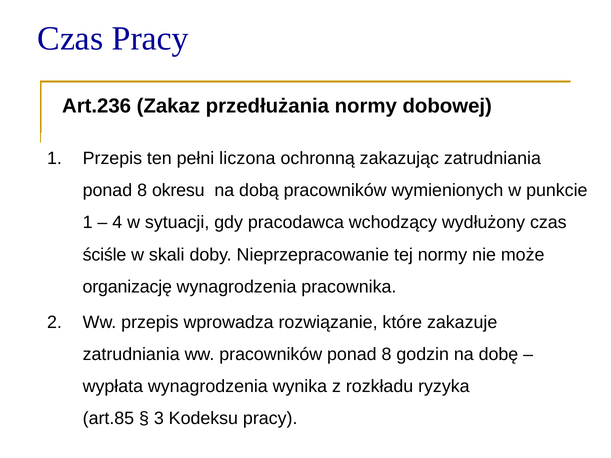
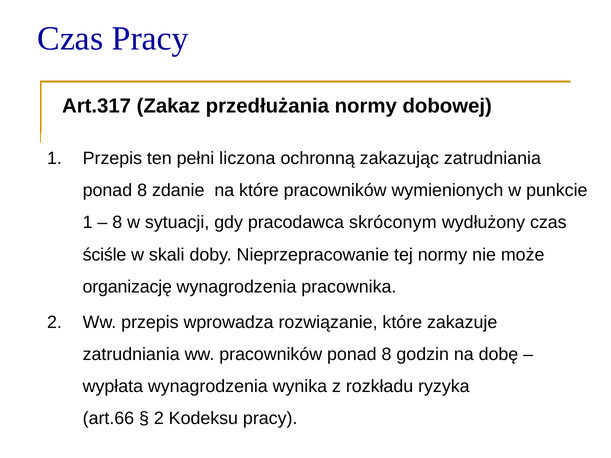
Art.236: Art.236 -> Art.317 (97, 106)
okresu: okresu -> zdanie (178, 191)
na dobą: dobą -> które (259, 191)
4: 4 -> 8 (117, 223)
wchodzący: wchodzący -> skróconym (393, 223)
art.85: art.85 -> art.66 (108, 419)
3: 3 -> 2 (159, 419)
